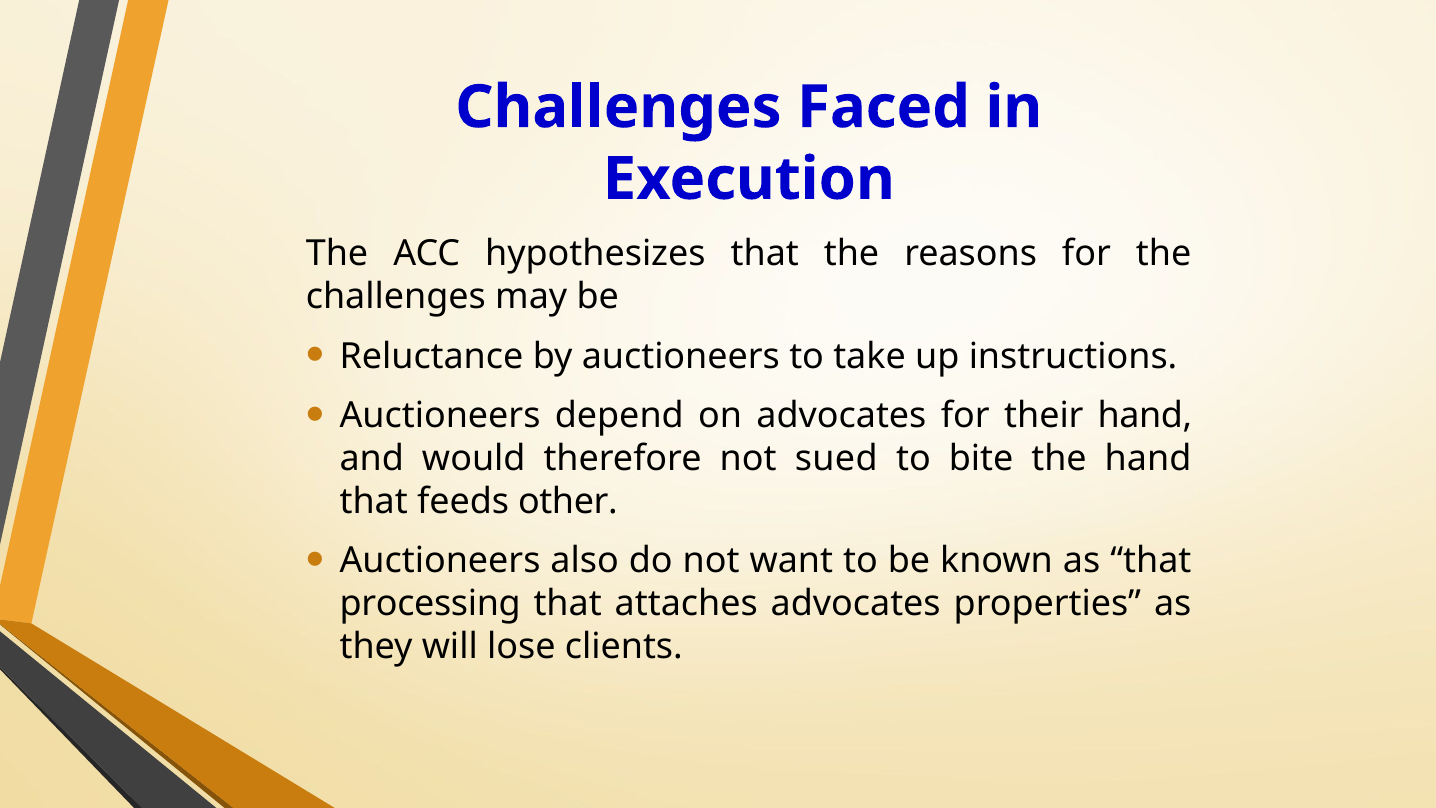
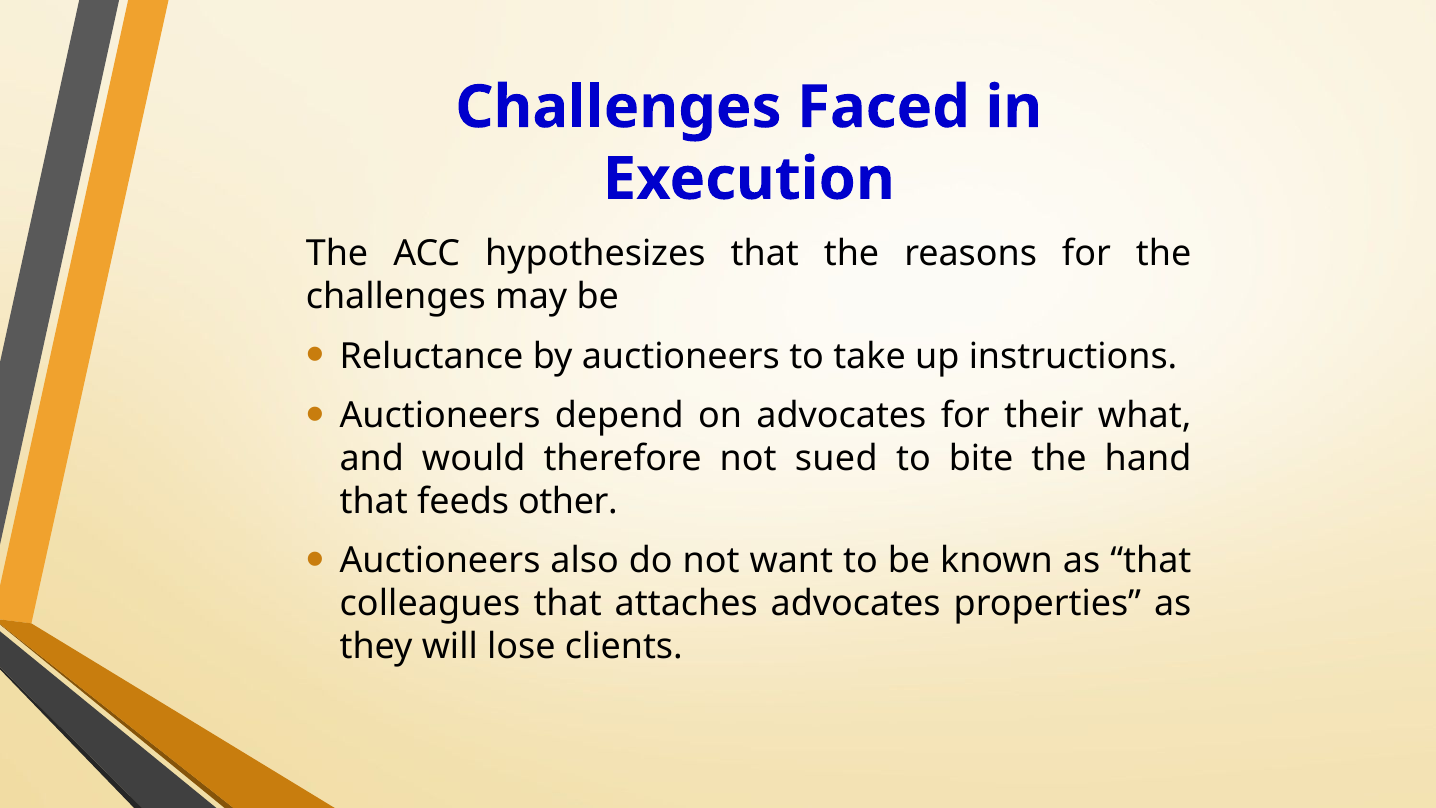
their hand: hand -> what (1145, 415)
processing: processing -> colleagues (430, 604)
